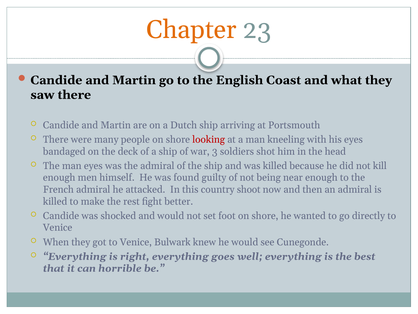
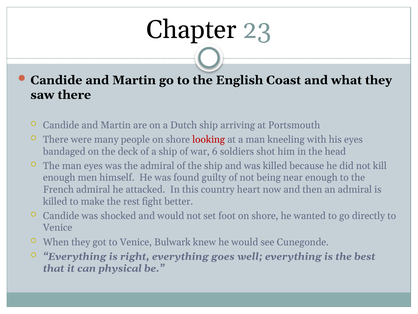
Chapter colour: orange -> black (191, 30)
3: 3 -> 6 (215, 151)
shoot: shoot -> heart (249, 189)
horrible: horrible -> physical (120, 268)
